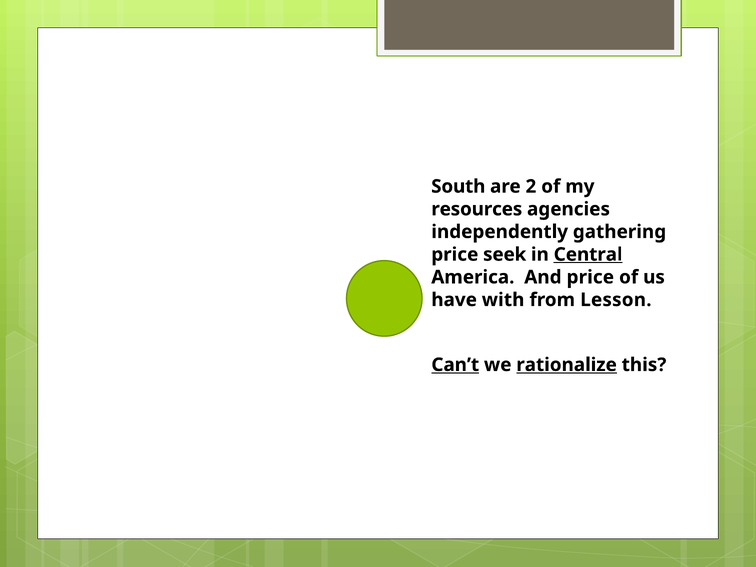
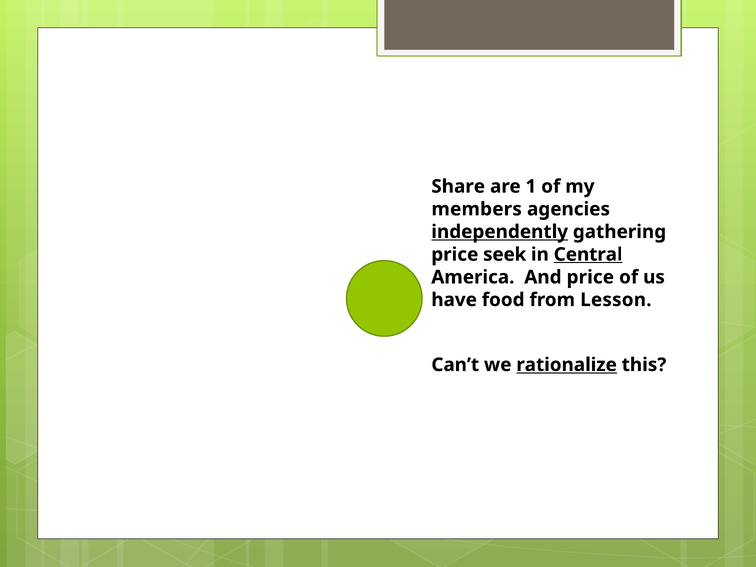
South: South -> Share (458, 186)
2: 2 -> 1 (531, 186)
resources: resources -> members (477, 209)
independently underline: none -> present (500, 232)
with: with -> food (503, 300)
Can’t underline: present -> none (455, 365)
